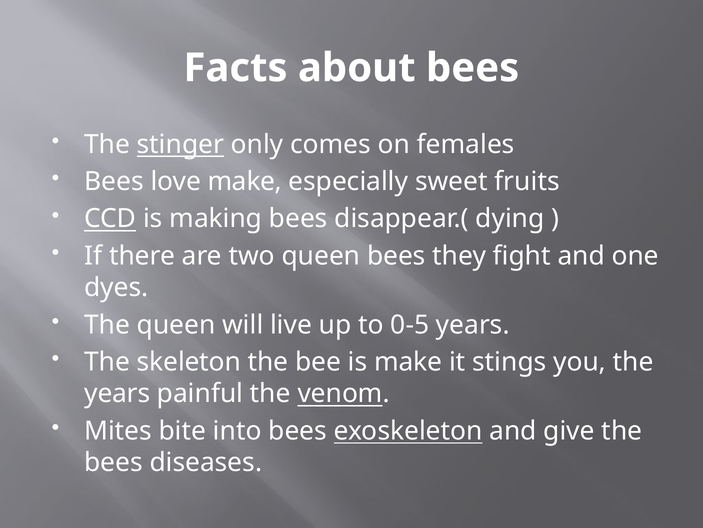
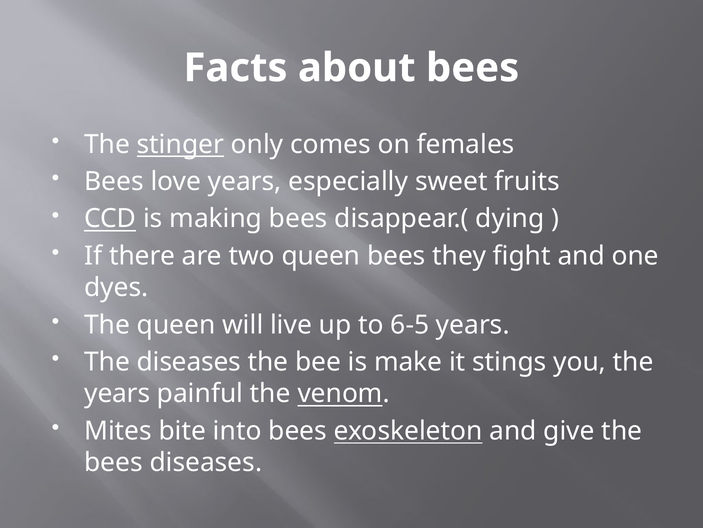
love make: make -> years (245, 181)
0-5: 0-5 -> 6-5 (410, 324)
The skeleton: skeleton -> diseases (189, 362)
